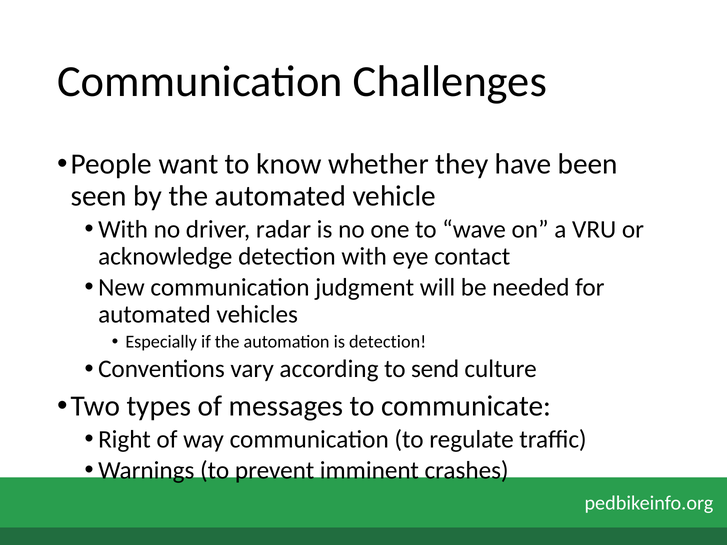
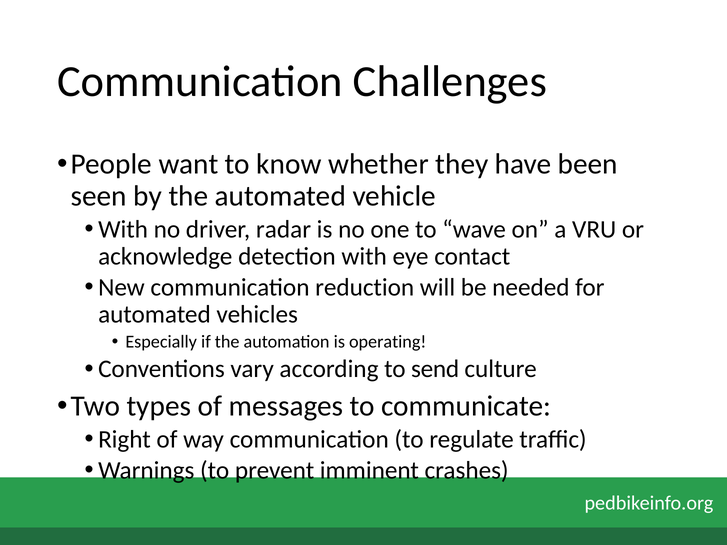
judgment: judgment -> reduction (365, 288)
is detection: detection -> operating (388, 342)
